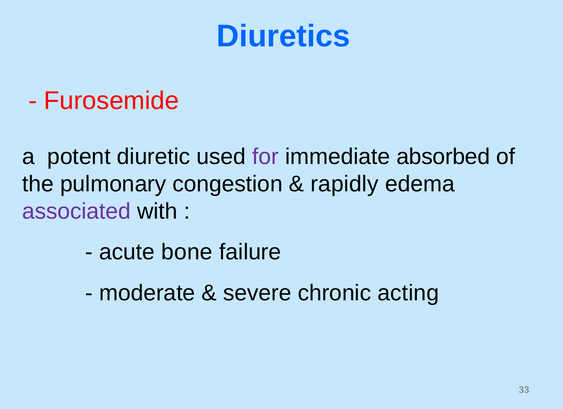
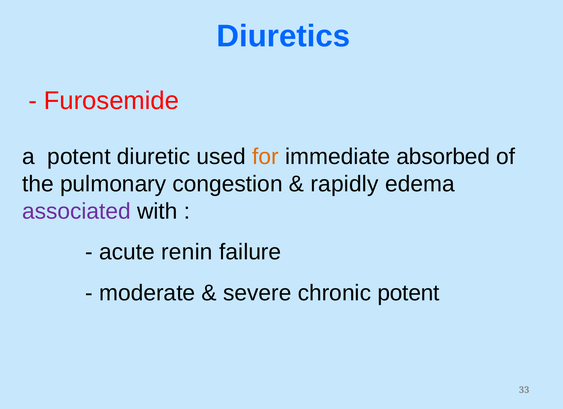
for colour: purple -> orange (266, 157)
bone: bone -> renin (187, 252)
chronic acting: acting -> potent (408, 293)
